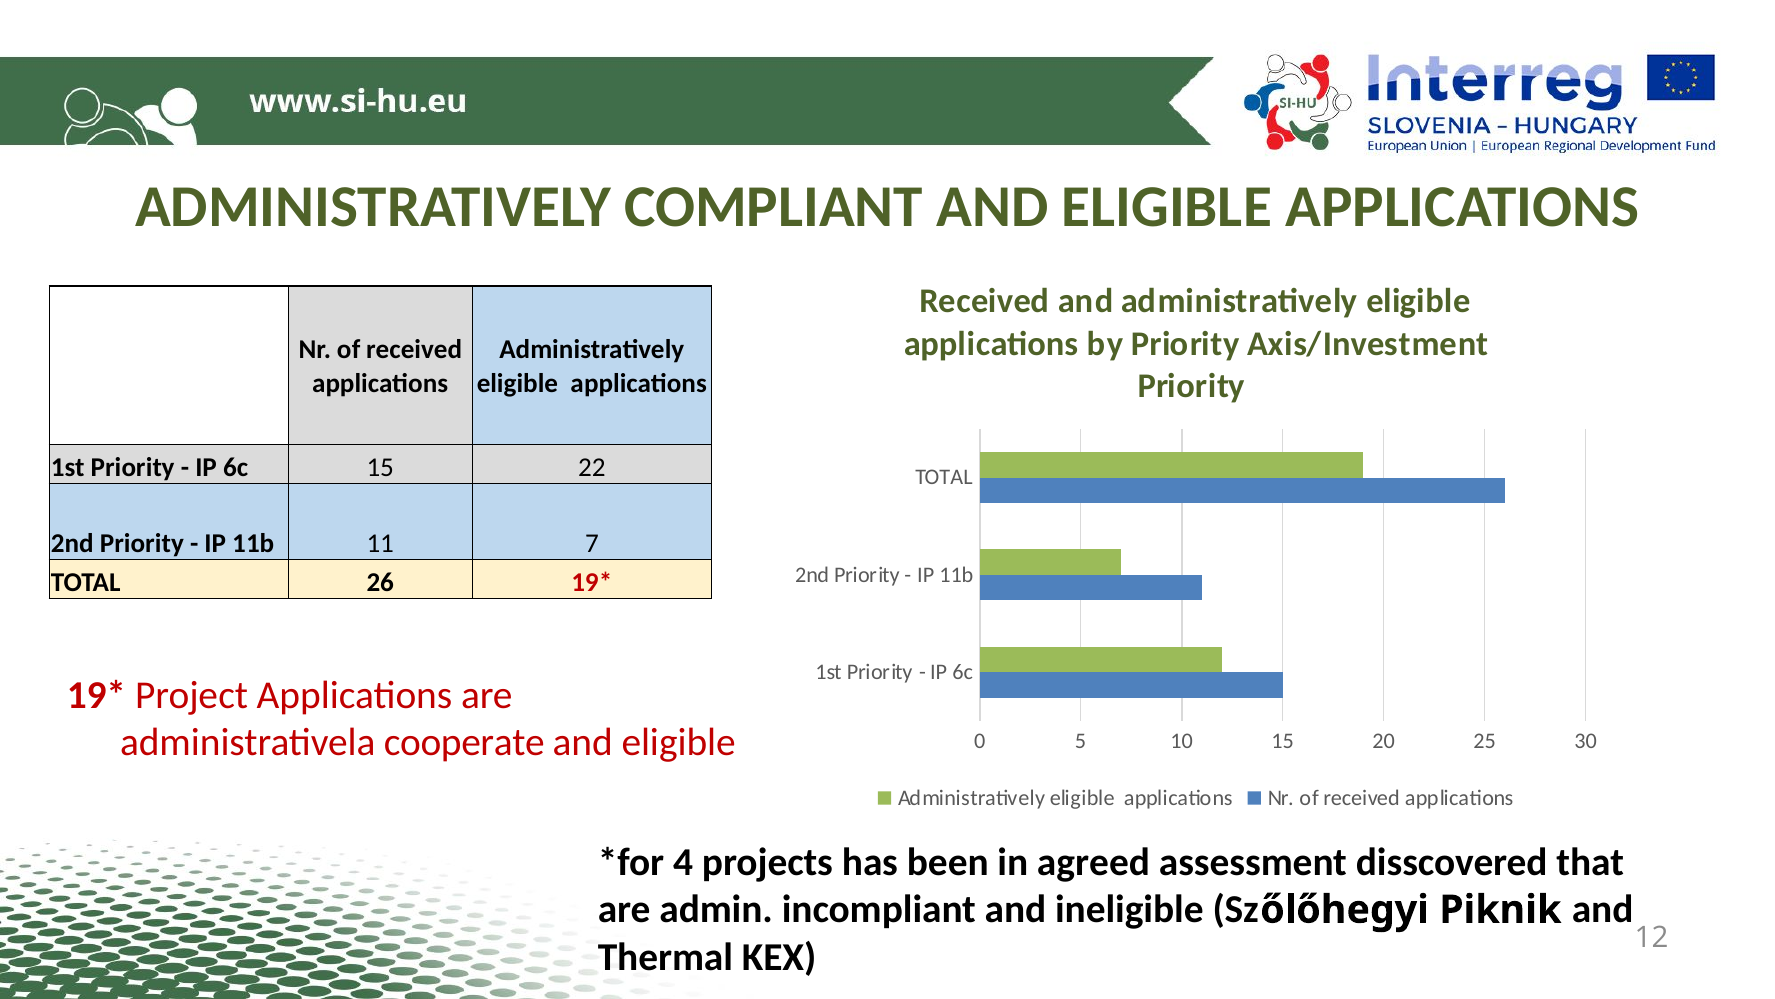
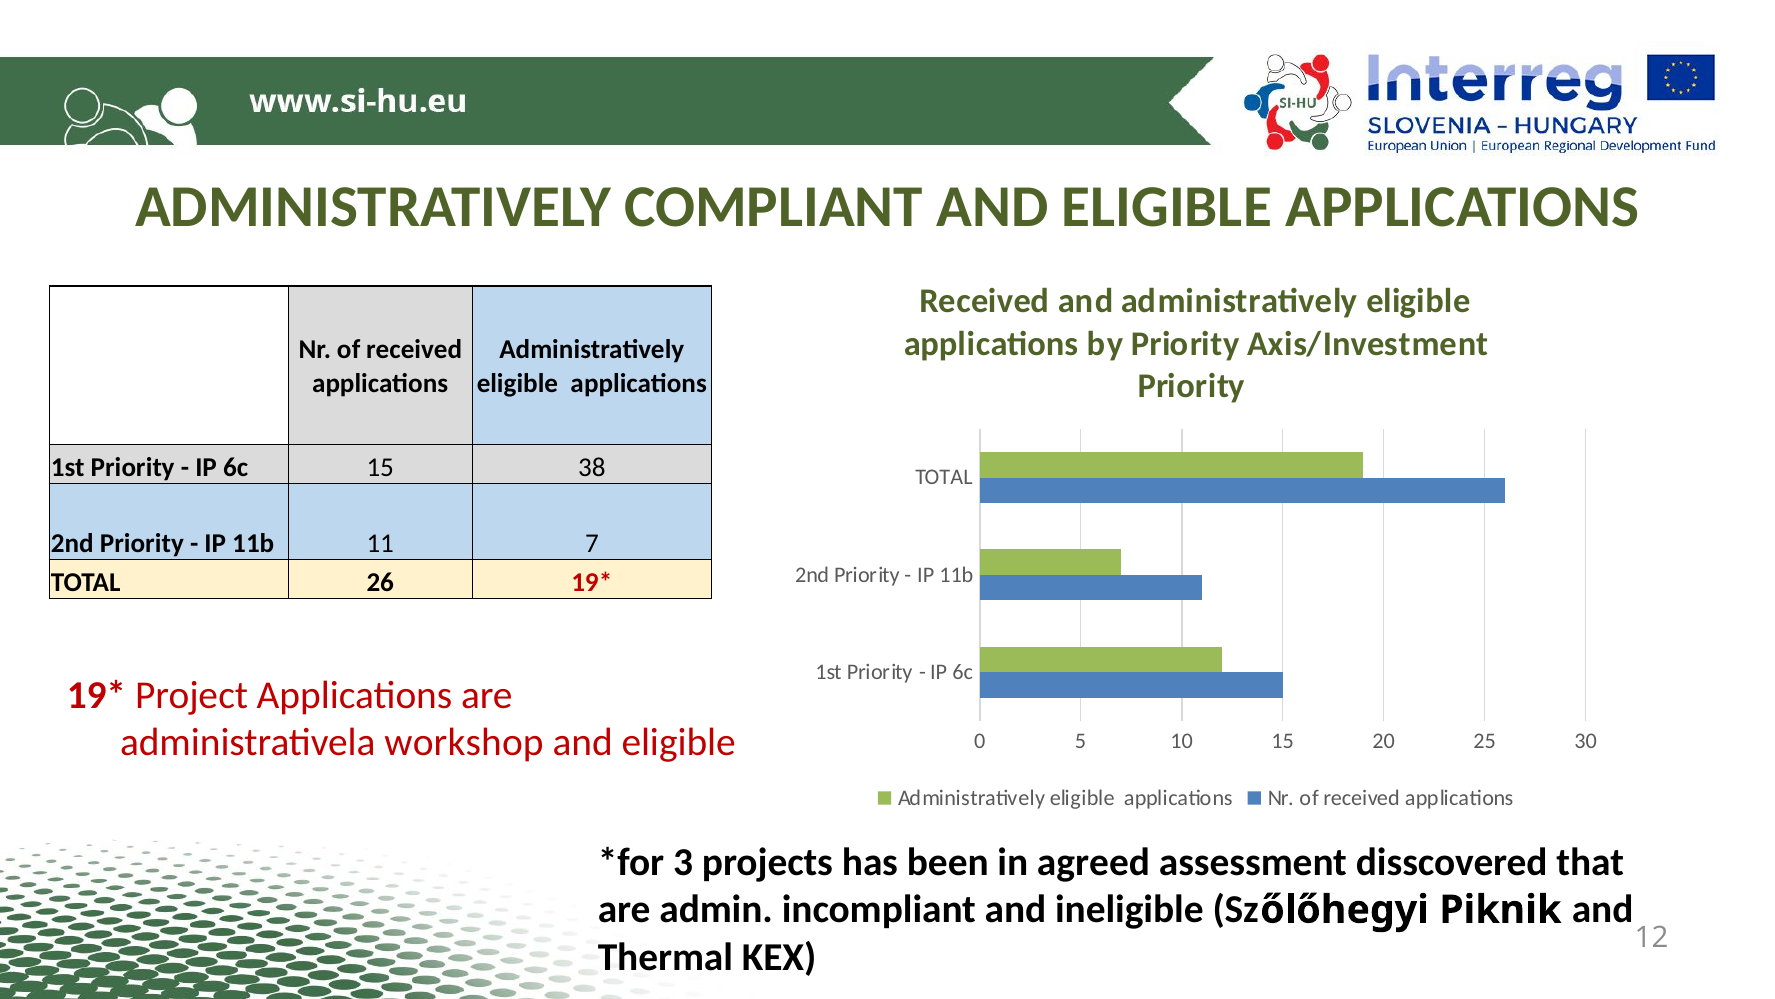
22: 22 -> 38 (592, 467)
cooperate: cooperate -> workshop (464, 742)
4: 4 -> 3 (683, 862)
